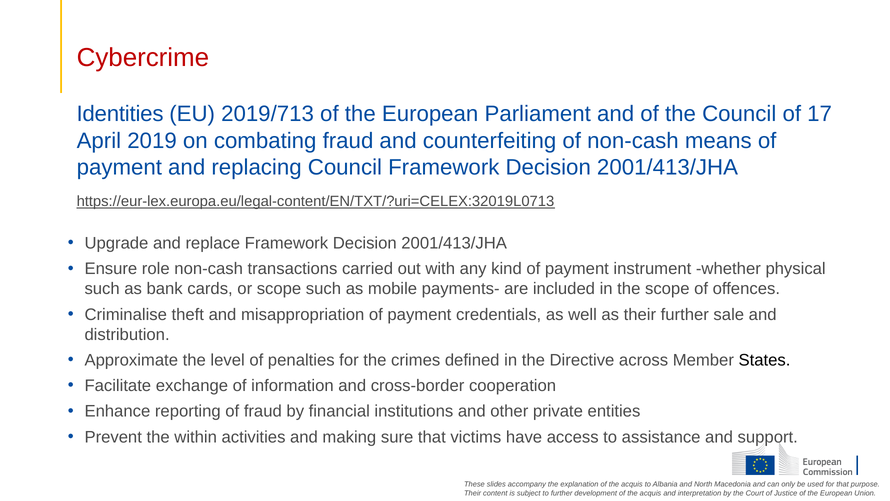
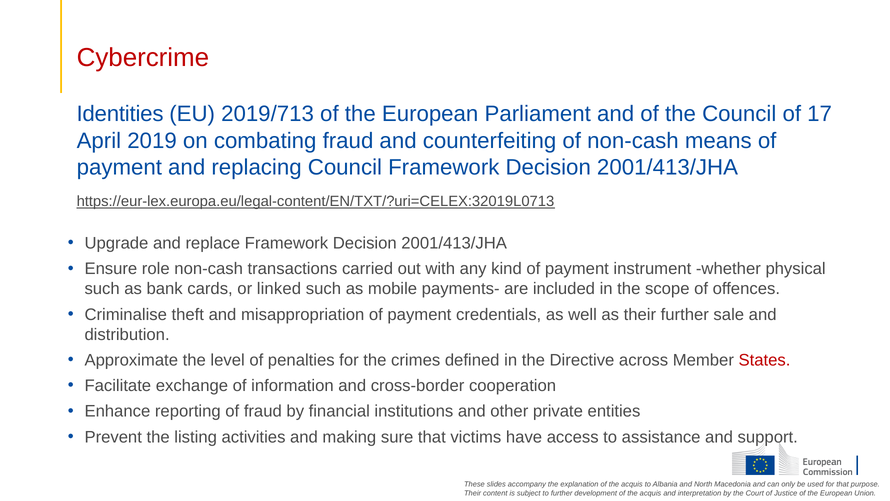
or scope: scope -> linked (279, 289)
States colour: black -> red (765, 360)
within: within -> listing (196, 437)
